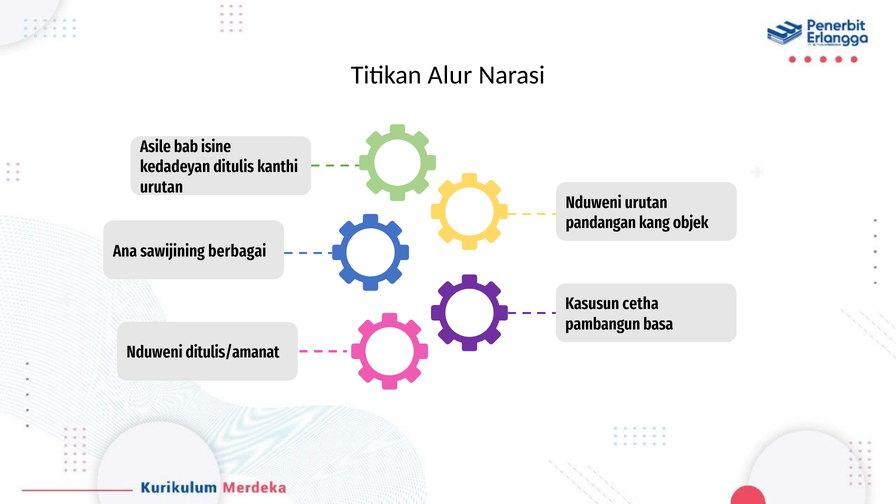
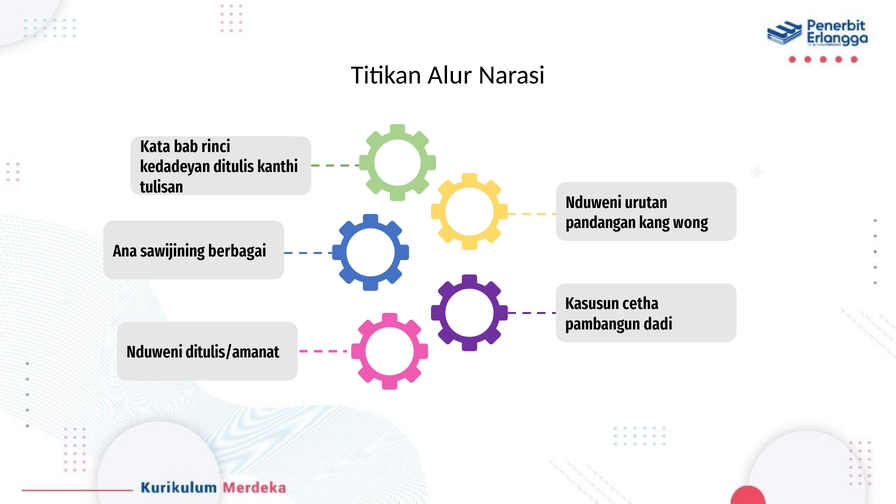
Asile: Asile -> Kata (155, 147)
isine: isine -> rinci (216, 147)
urutan: urutan -> tulisan (162, 187)
objek: objek -> wong (691, 223)
basa: basa -> dadi (658, 324)
